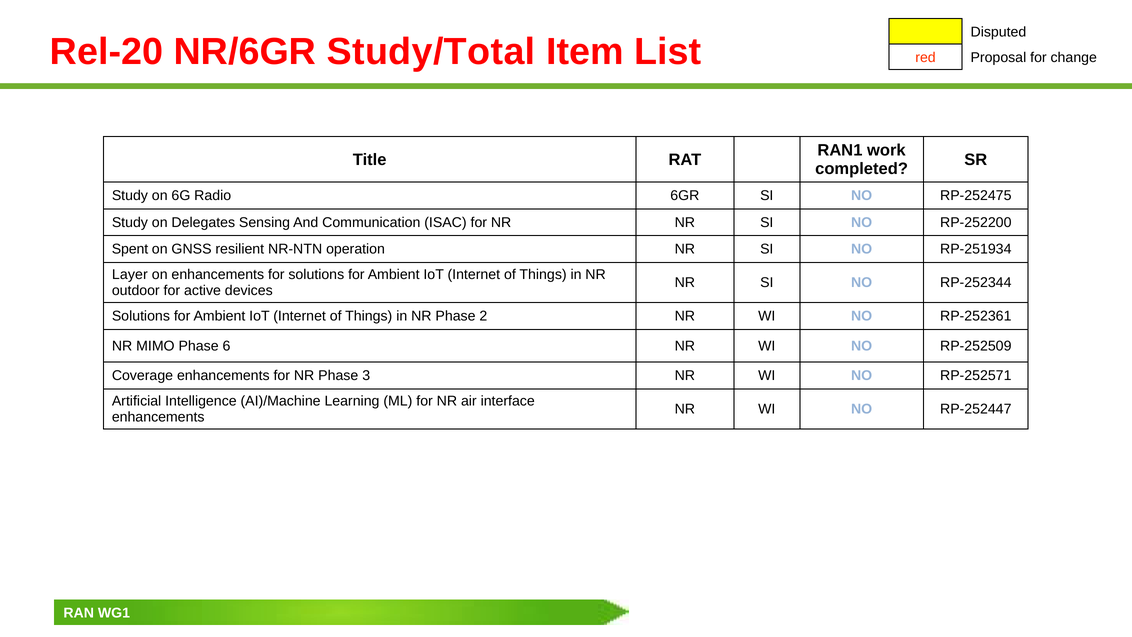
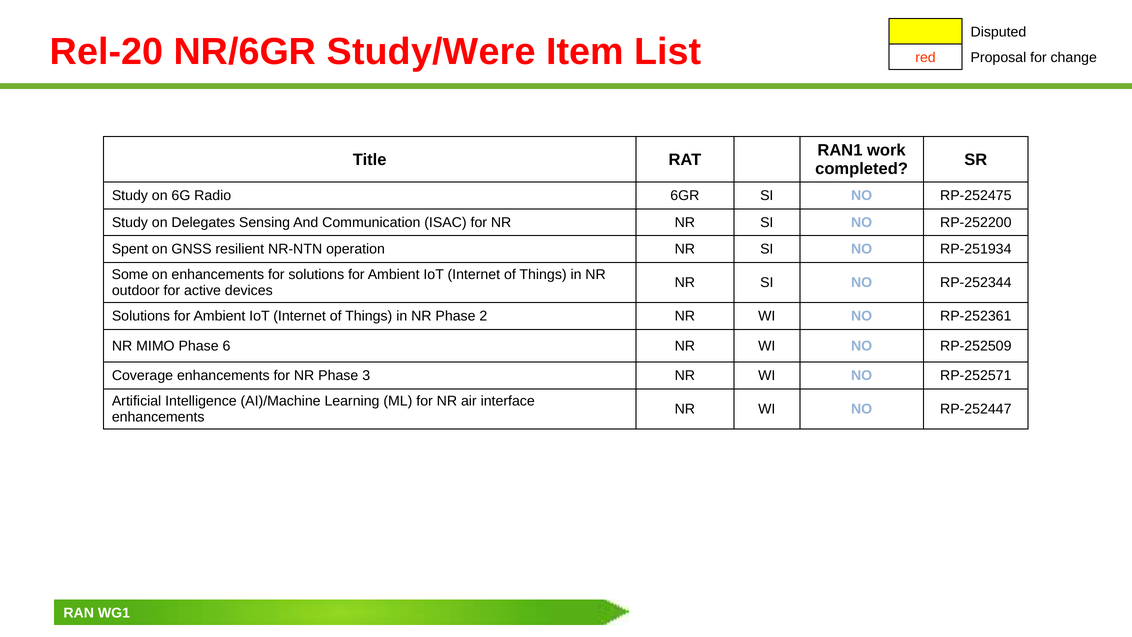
Study/Total: Study/Total -> Study/Were (431, 52)
Layer: Layer -> Some (130, 275)
